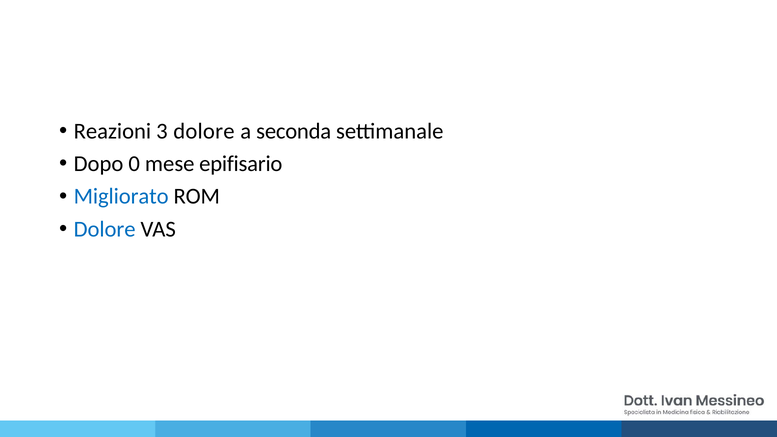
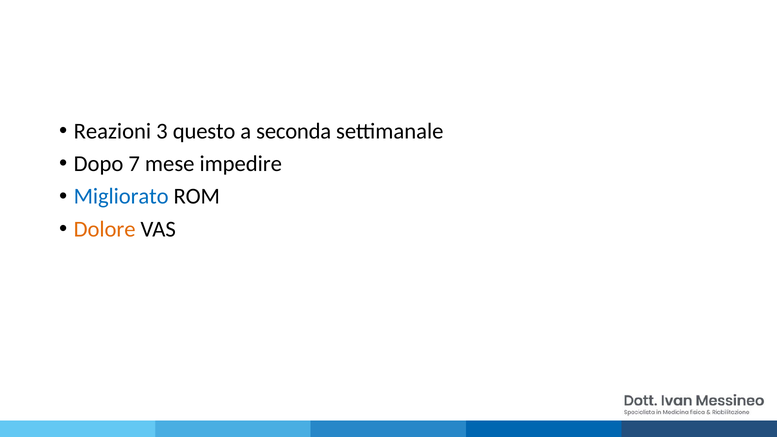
3 dolore: dolore -> questo (204, 131)
0: 0 -> 7 (134, 164)
epifisario: epifisario -> impedire (241, 164)
Dolore colour: blue -> orange (105, 229)
